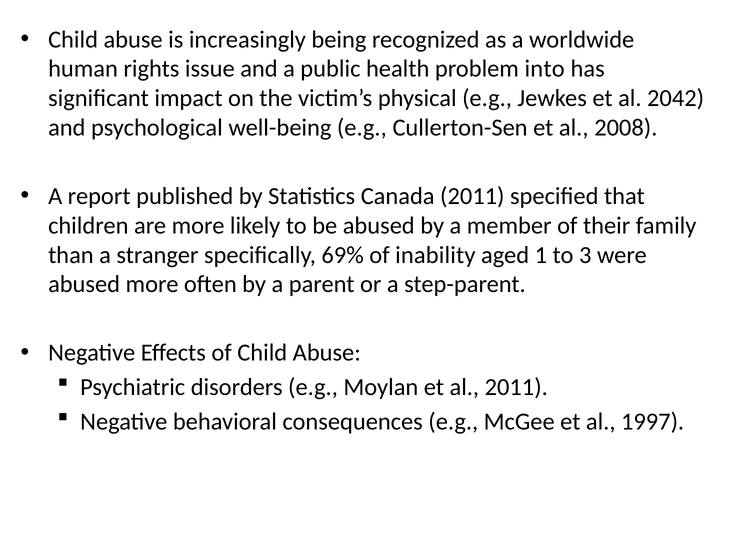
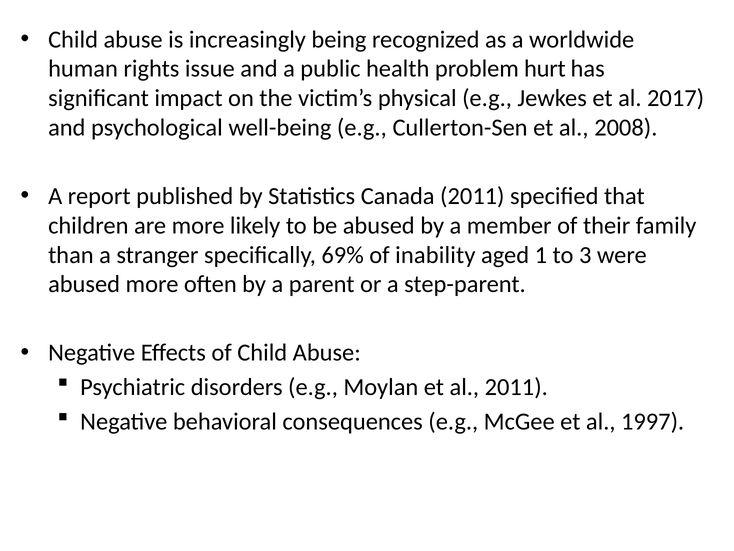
into: into -> hurt (545, 69)
2042: 2042 -> 2017 (676, 98)
